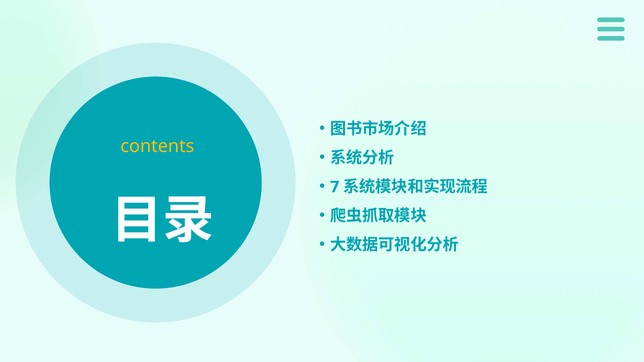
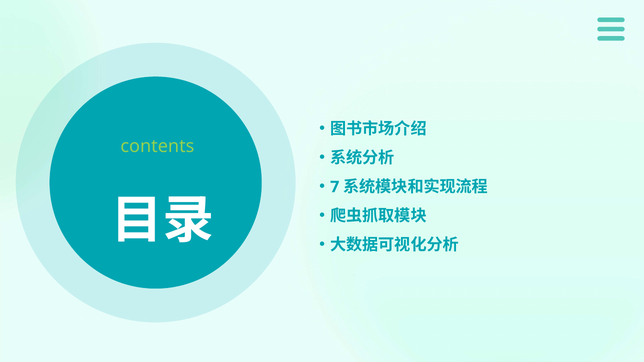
contents colour: yellow -> light green (157, 147)
